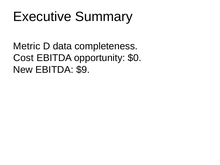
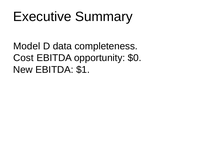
Metric: Metric -> Model (27, 46)
$9: $9 -> $1 (83, 70)
